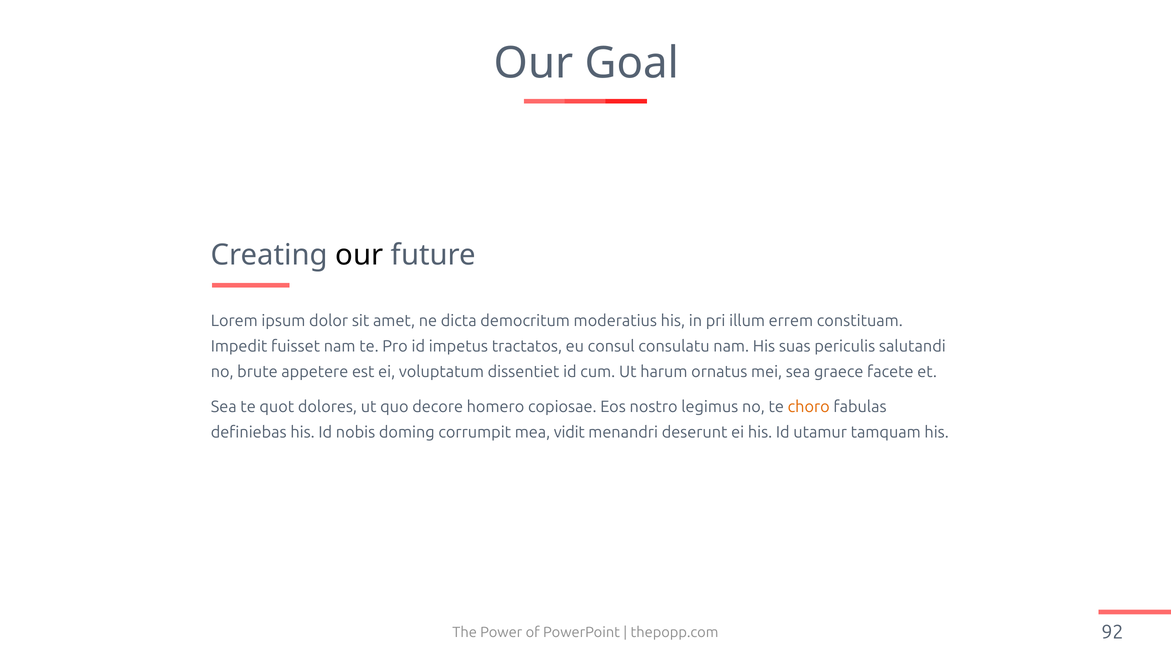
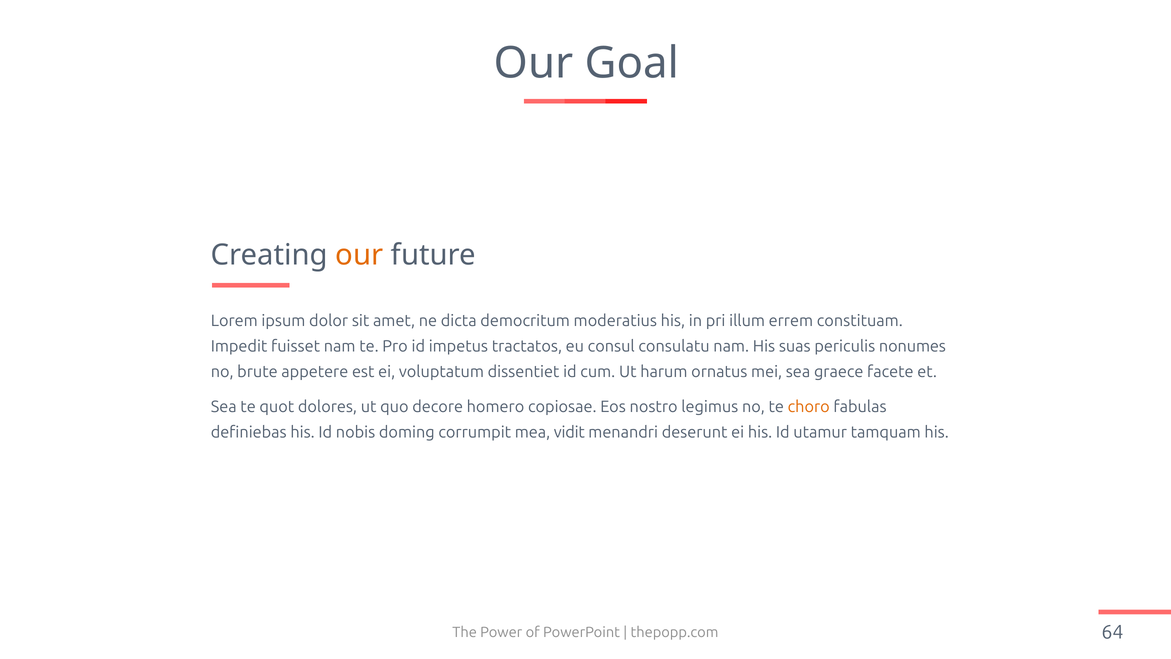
our colour: black -> orange (359, 255)
salutandi: salutandi -> nonumes (912, 346)
92: 92 -> 64 (1112, 632)
